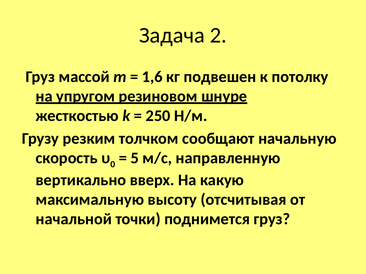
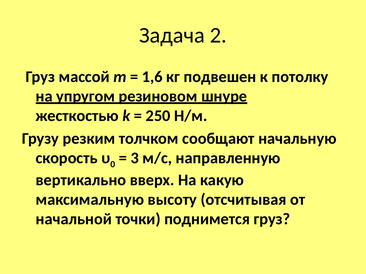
5: 5 -> 3 (135, 158)
